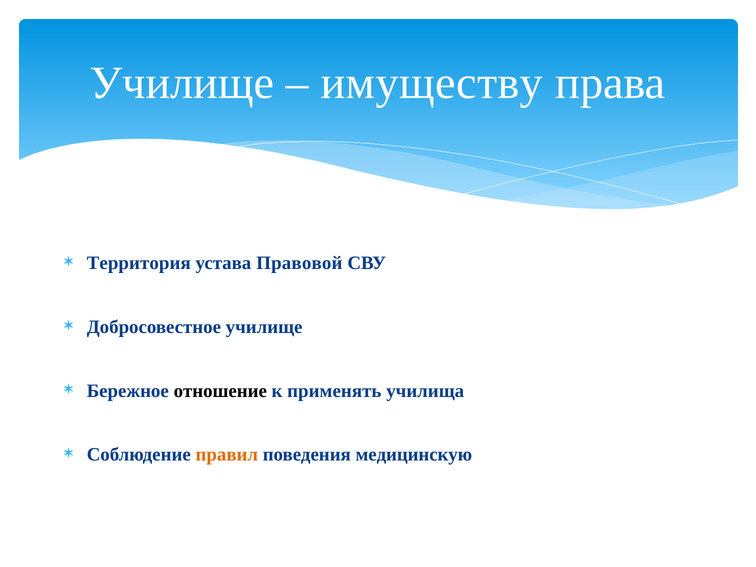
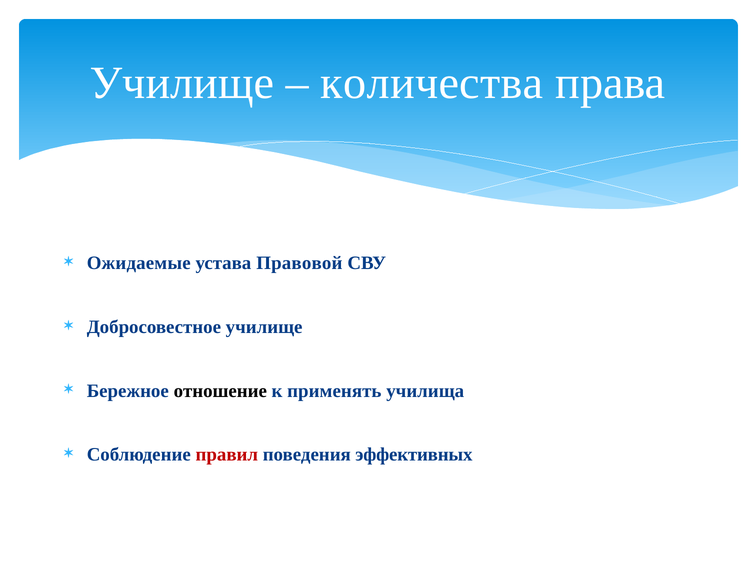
имуществу: имуществу -> количества (432, 83)
Территория: Территория -> Ожидаемые (139, 263)
правил colour: orange -> red (227, 455)
медицинскую: медицинскую -> эффективных (414, 455)
